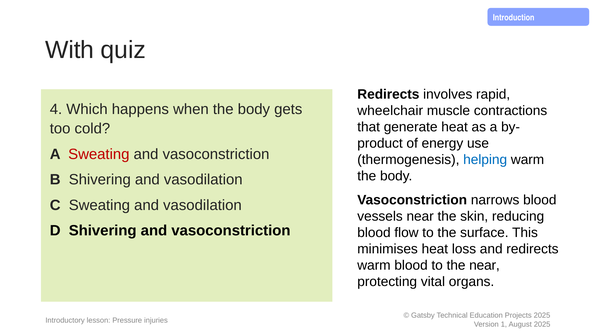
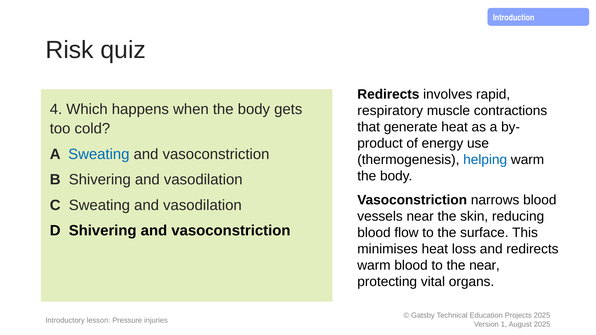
With: With -> Risk (70, 50)
wheelchair: wheelchair -> respiratory (390, 111)
Sweating colour: red -> blue (99, 154)
